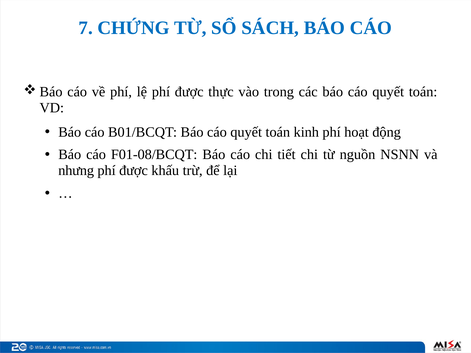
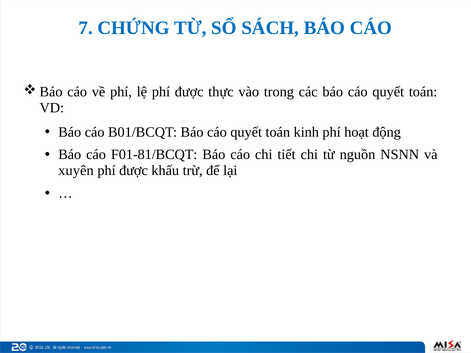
F01-08/BCQT: F01-08/BCQT -> F01-81/BCQT (154, 155)
nhưng: nhưng -> xuyên (76, 171)
